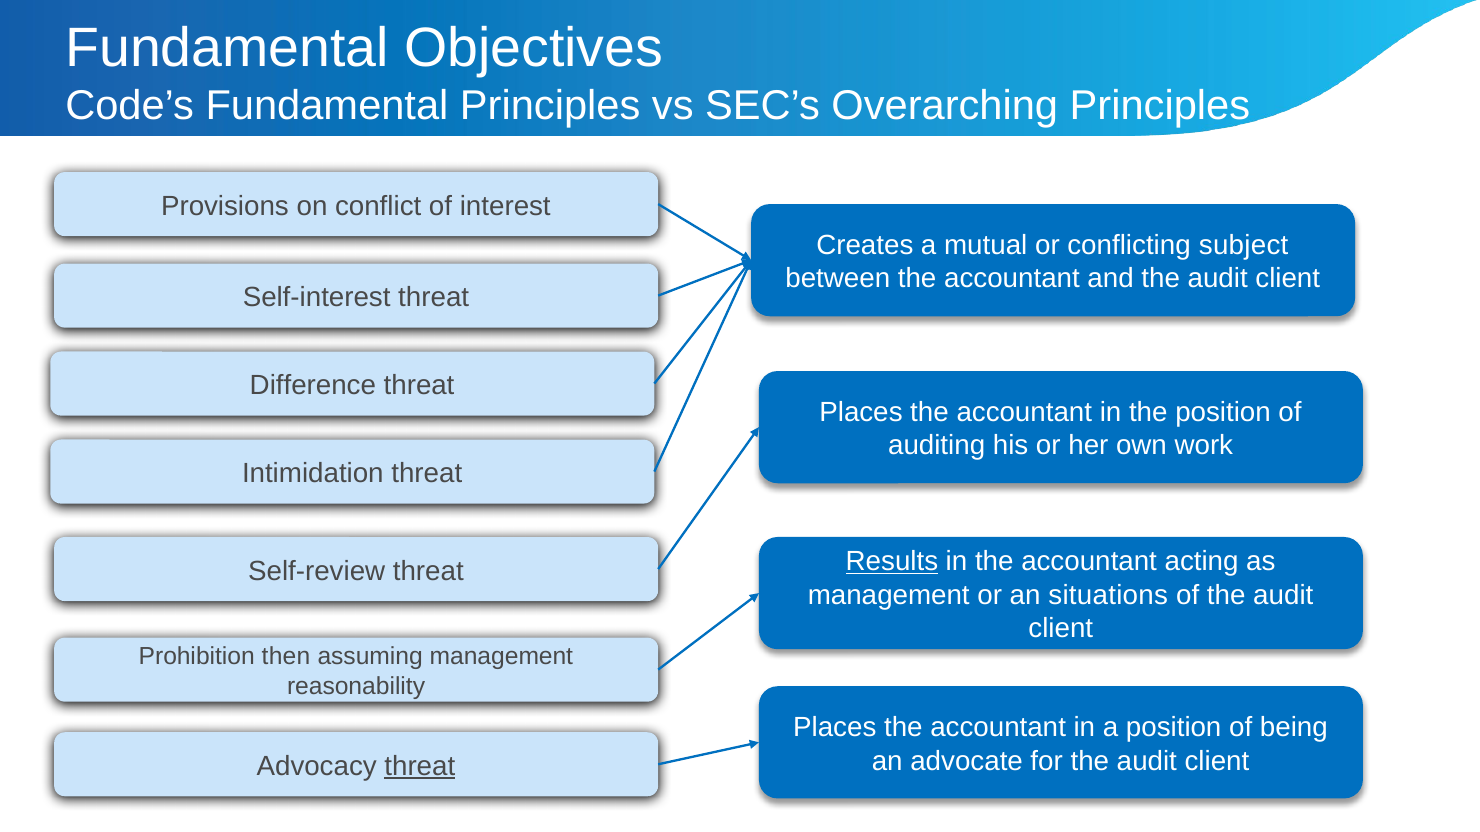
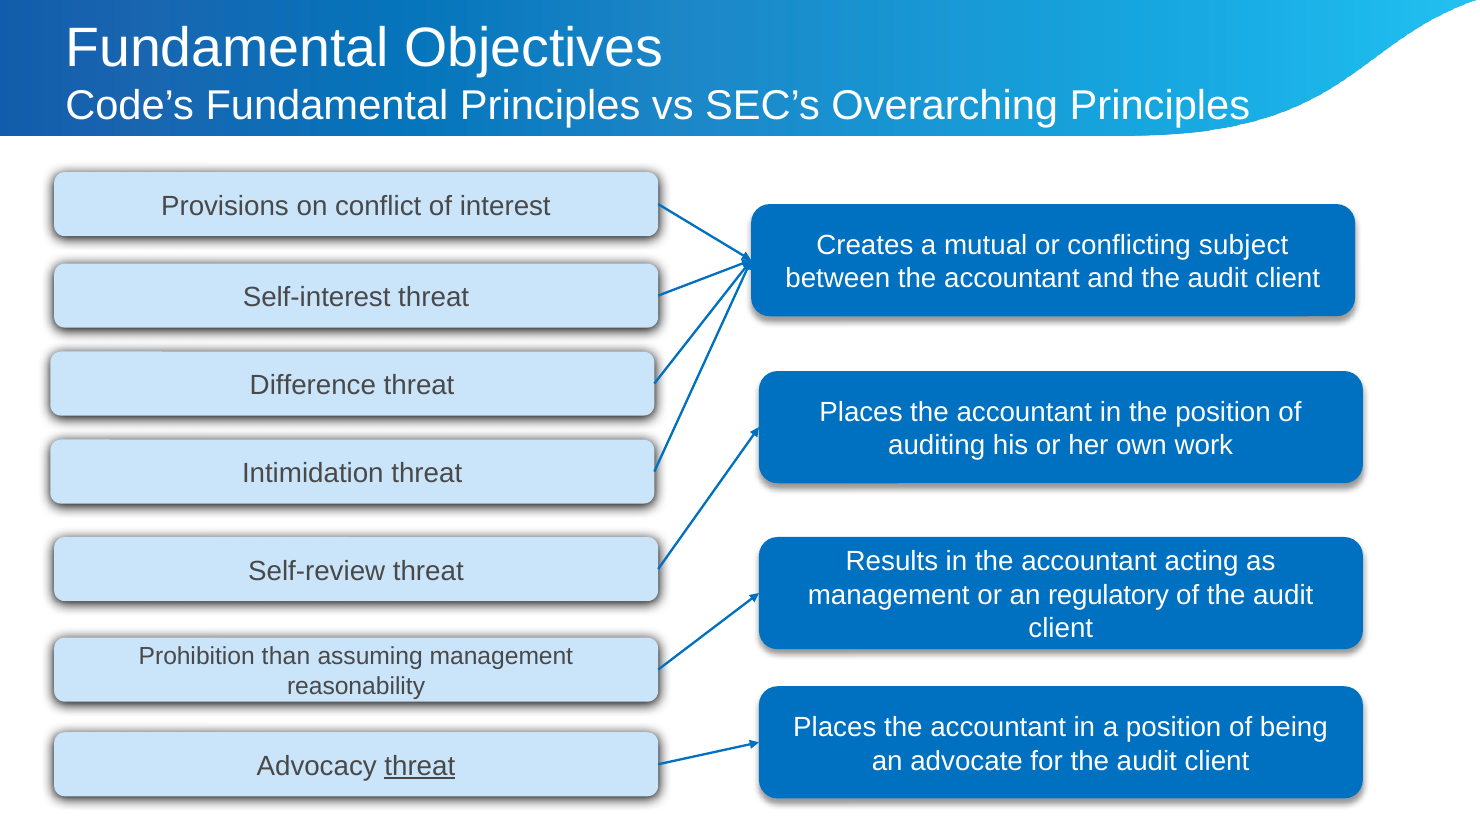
Results underline: present -> none (892, 562)
situations: situations -> regulatory (1108, 595)
then: then -> than (286, 657)
